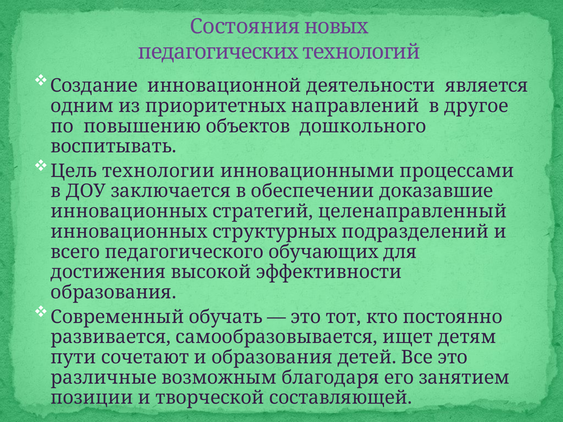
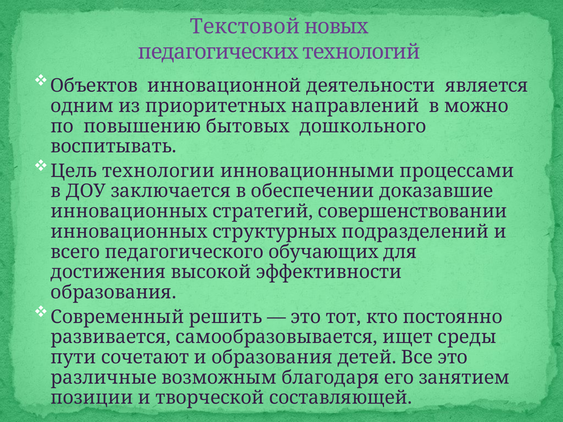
Состояния: Состояния -> Текстовой (245, 27)
Создание: Создание -> Объектов (94, 86)
другое: другое -> можно (476, 106)
объектов: объектов -> бытовых (248, 126)
целенаправленный: целенаправленный -> совершенствовании (413, 211)
обучать: обучать -> решить (225, 317)
детям: детям -> среды (467, 337)
